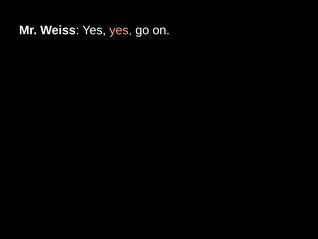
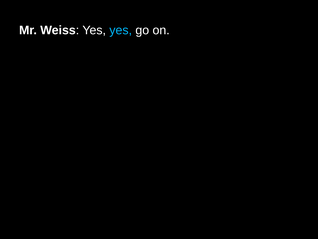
yes colour: pink -> light blue (121, 30)
